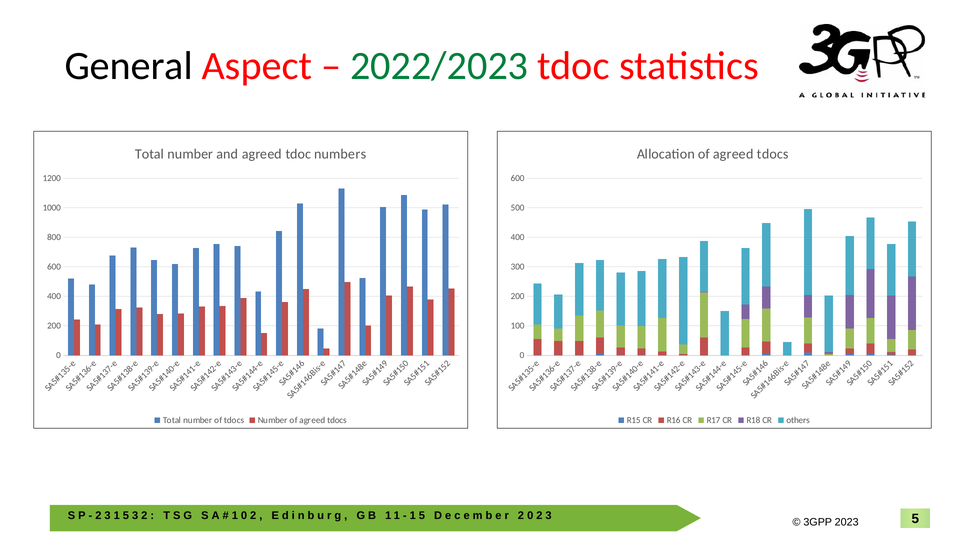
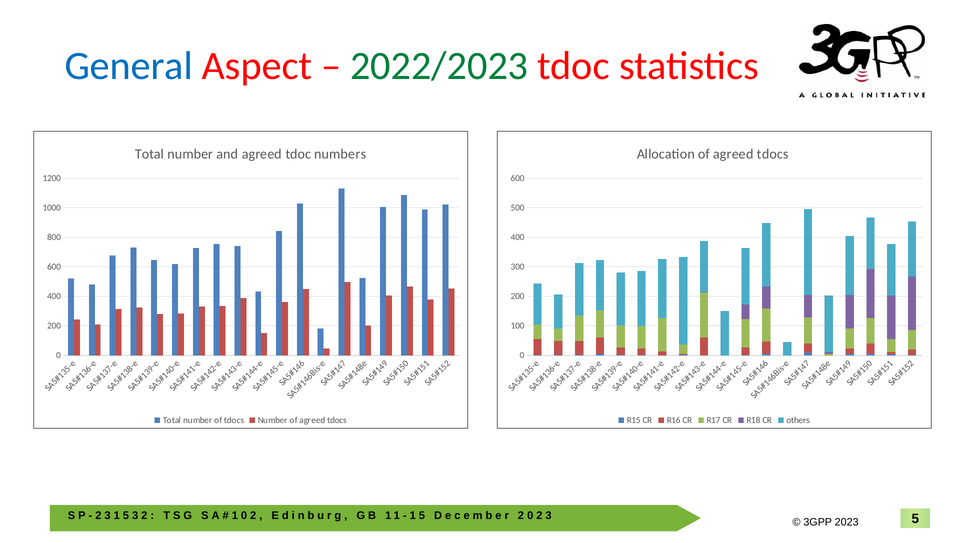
General colour: black -> blue (129, 66)
